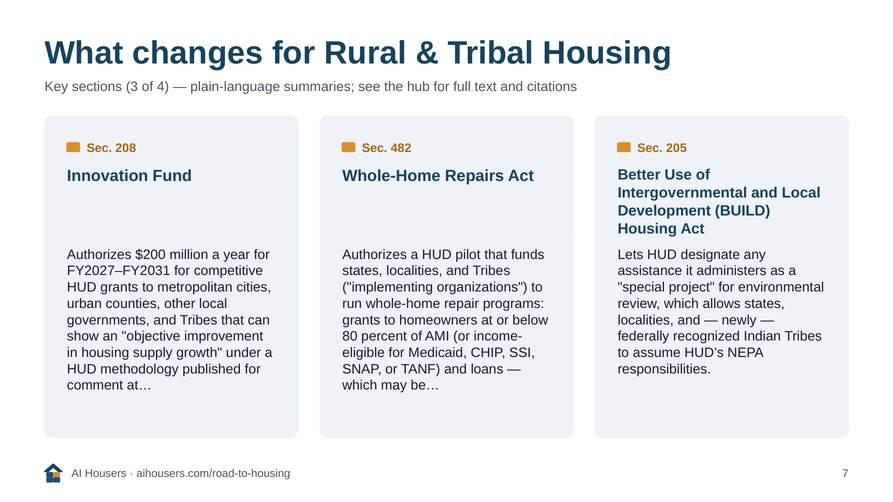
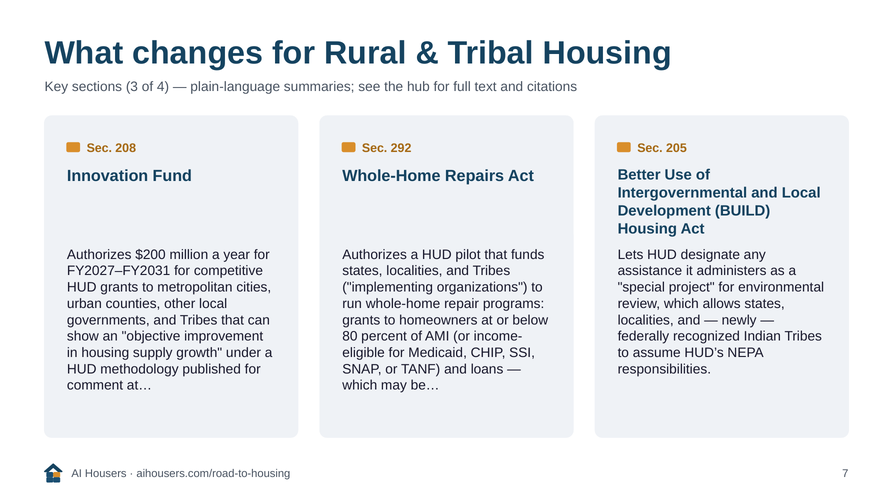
482: 482 -> 292 (401, 148)
